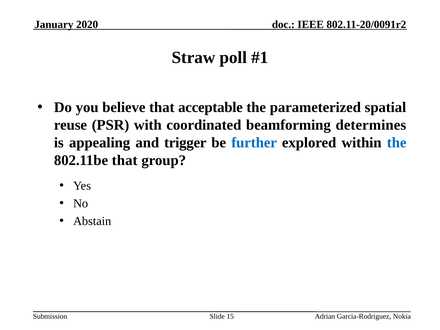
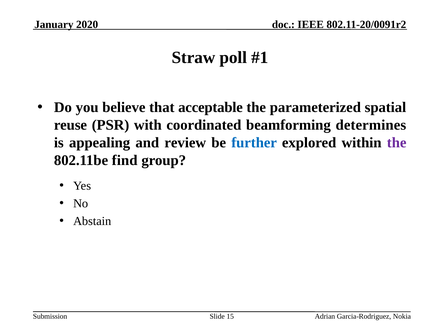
trigger: trigger -> review (185, 143)
the colour: blue -> purple (397, 143)
802.11be that: that -> find (125, 160)
